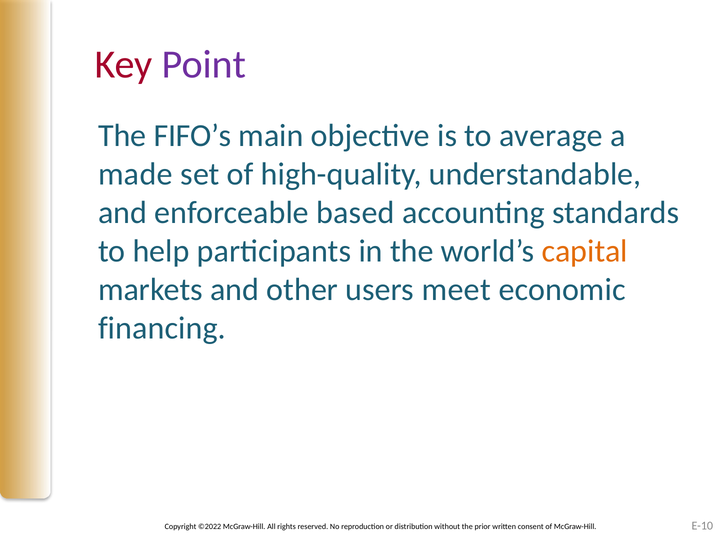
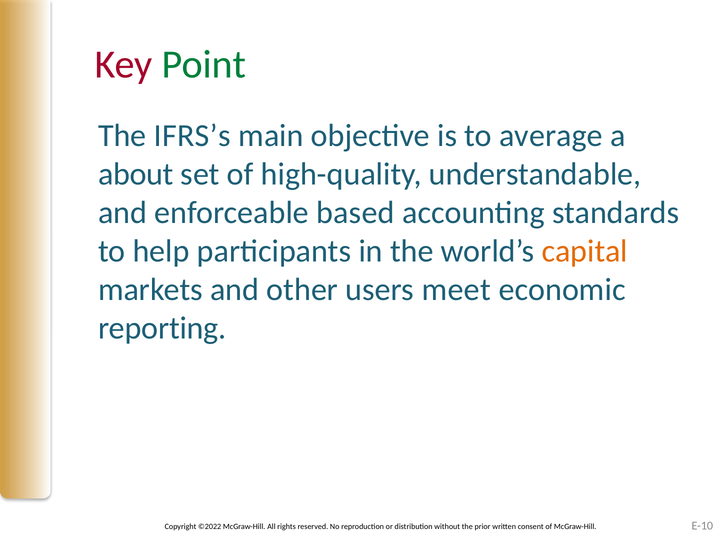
Point colour: purple -> green (204, 64)
FIFO’s: FIFO’s -> IFRS’s (192, 136)
made: made -> about (136, 174)
financing: financing -> reporting (162, 329)
